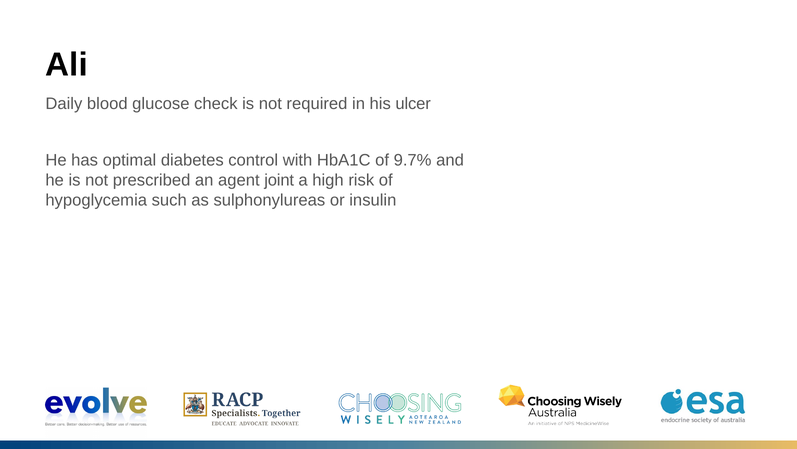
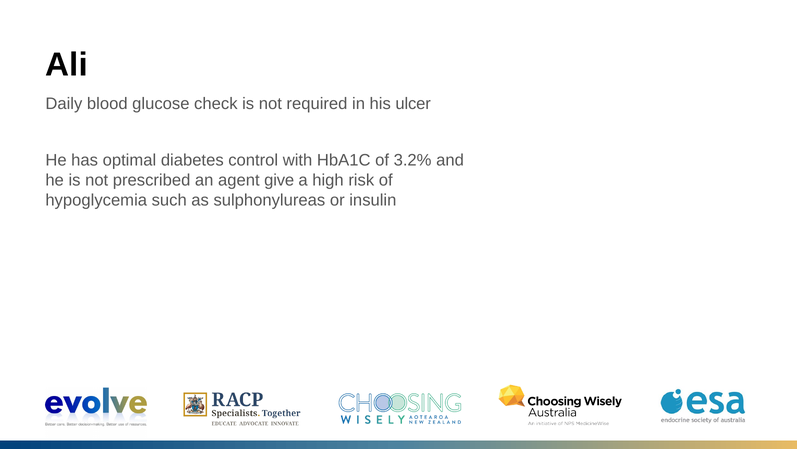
9.7%: 9.7% -> 3.2% (413, 160)
joint: joint -> give (279, 180)
